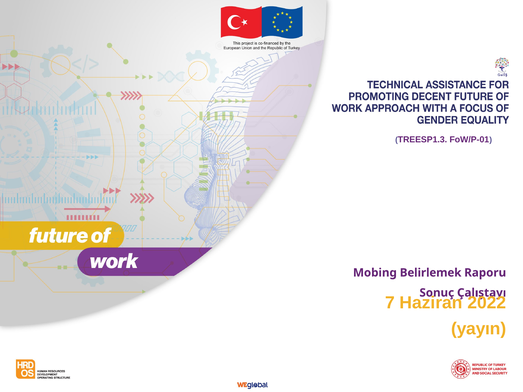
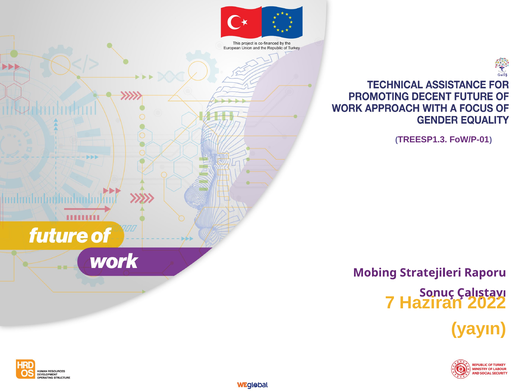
Belirlemek: Belirlemek -> Stratejileri (431, 273)
